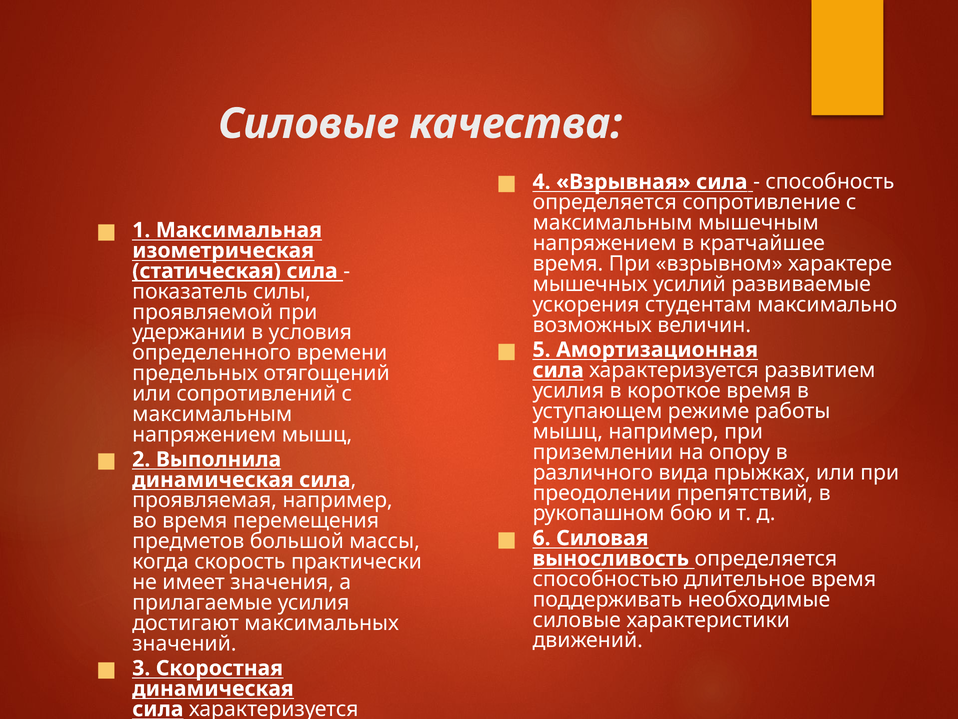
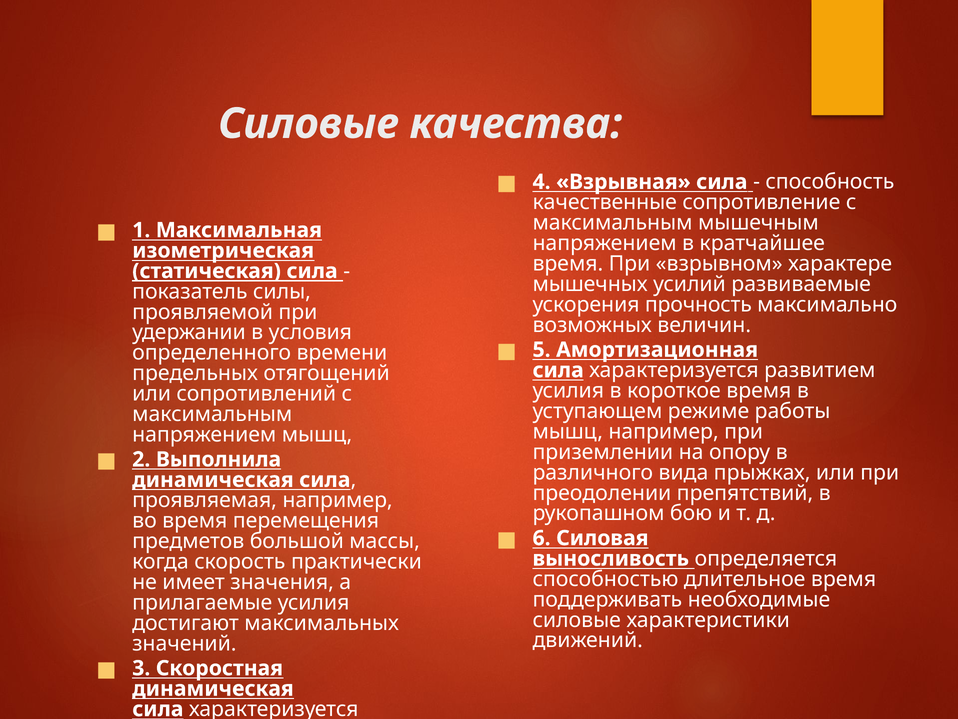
определяется: определяется -> качественные (605, 202)
студентам: студентам -> прочность (698, 304)
